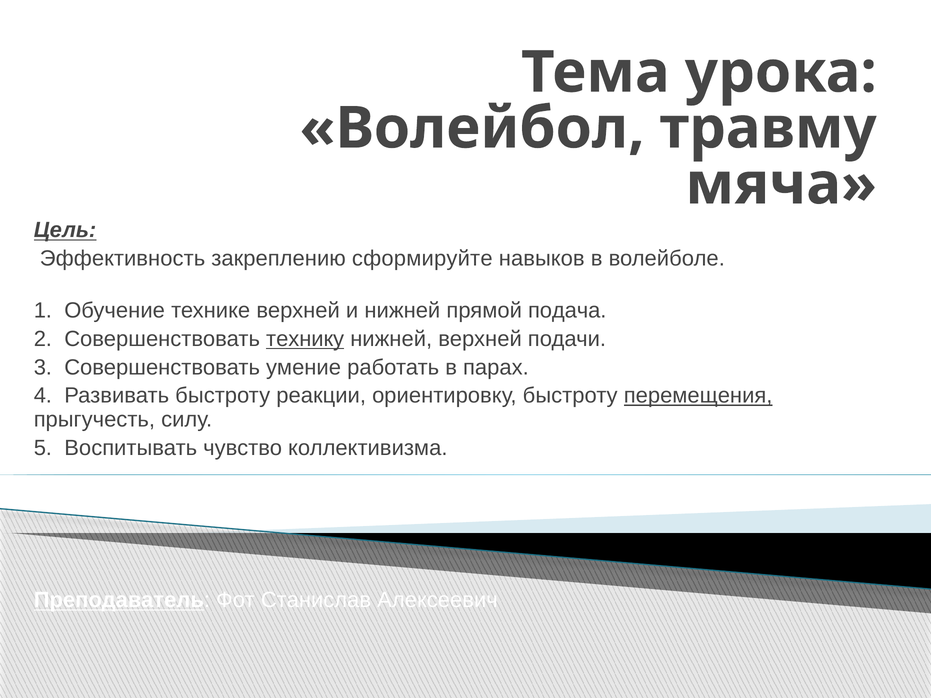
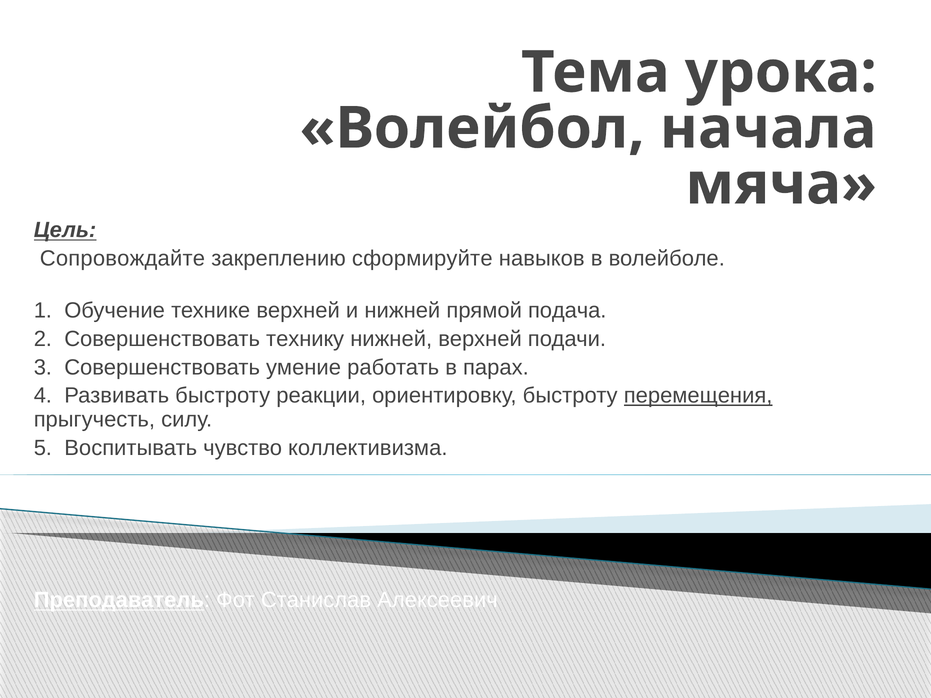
травму: травму -> начала (768, 128)
Эффективность: Эффективность -> Сопровождайте (122, 259)
технику underline: present -> none (305, 339)
